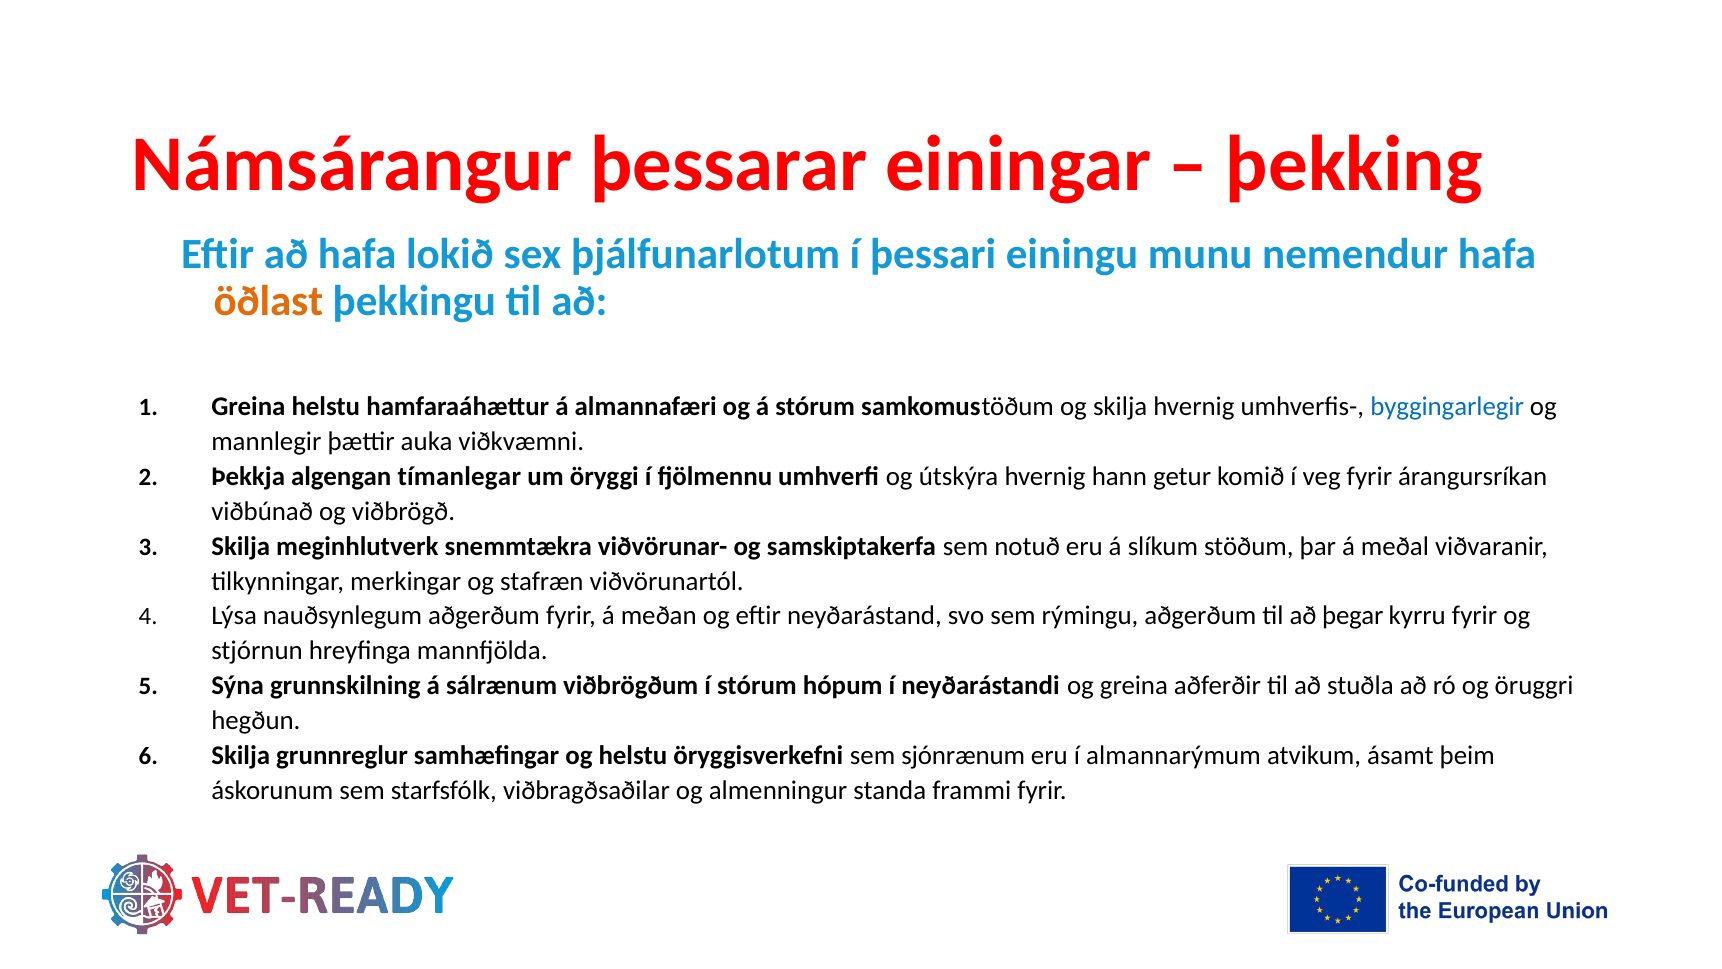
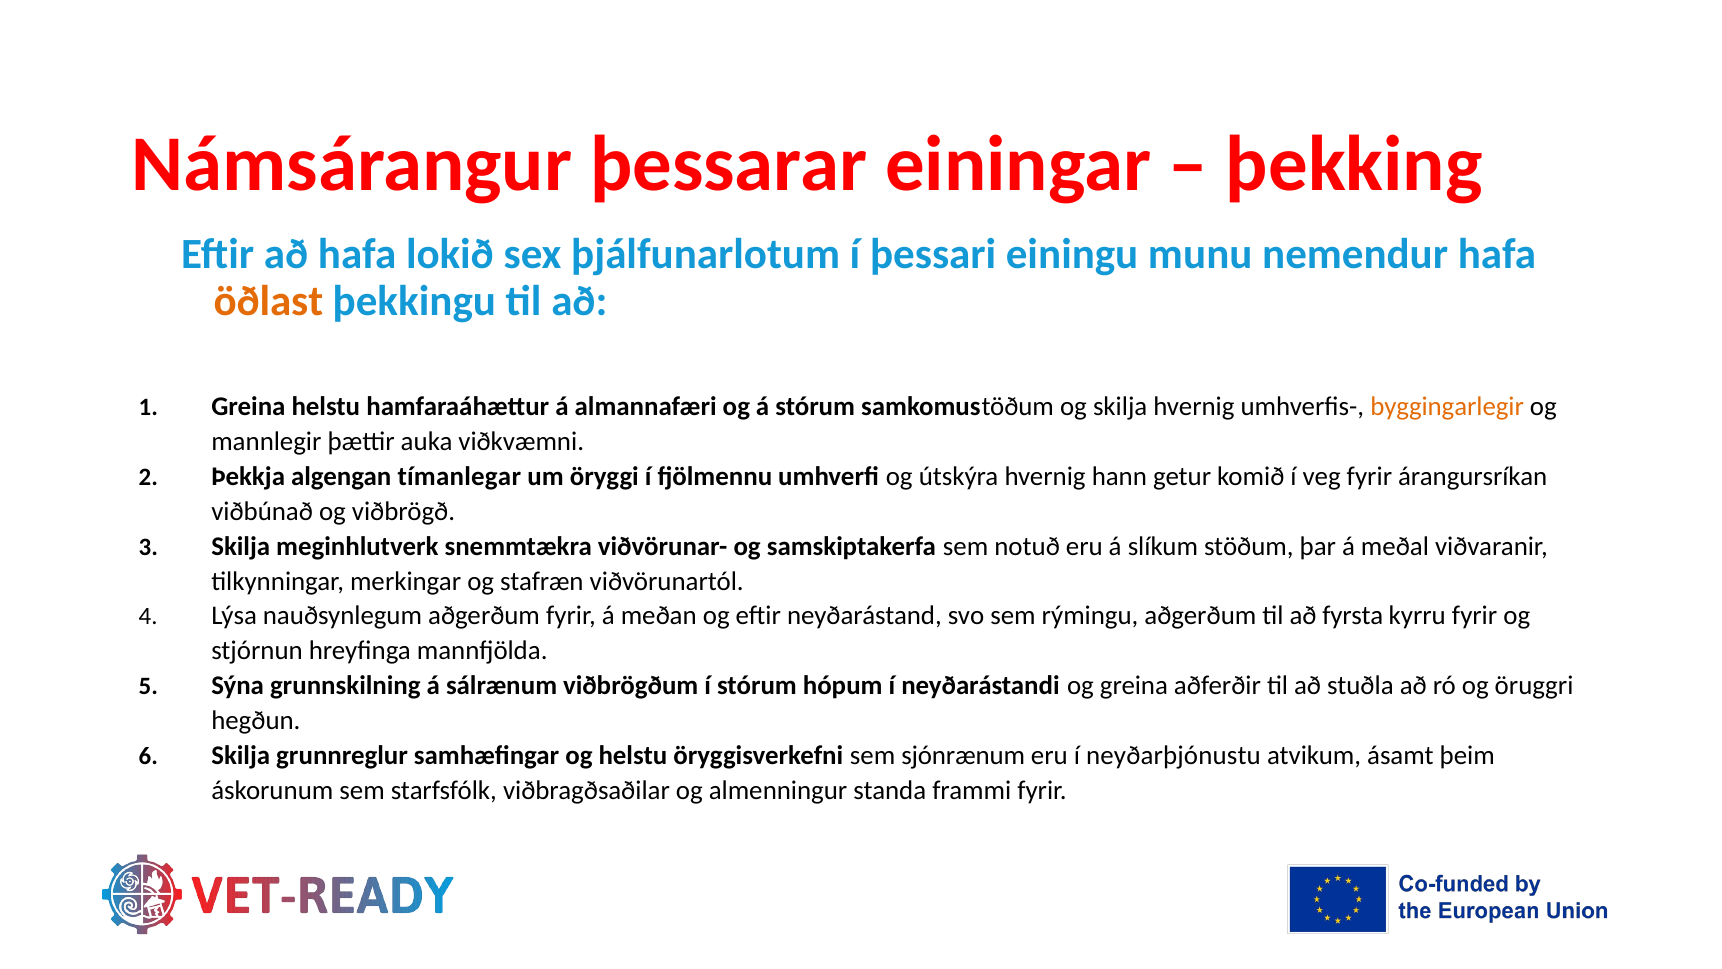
byggingarlegir colour: blue -> orange (1447, 407)
þegar: þegar -> fyrsta (1353, 616)
almannarýmum: almannarýmum -> neyðarþjónustu (1173, 755)
